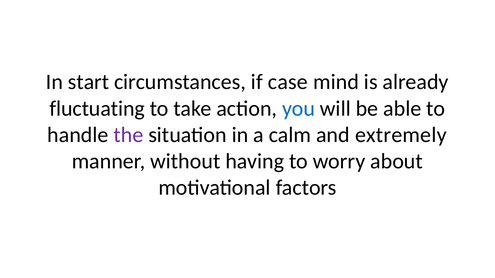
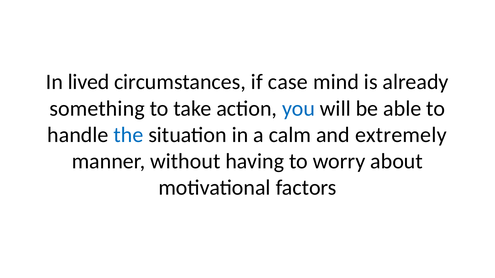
start: start -> lived (89, 82)
fluctuating: fluctuating -> something (97, 109)
the colour: purple -> blue (128, 135)
